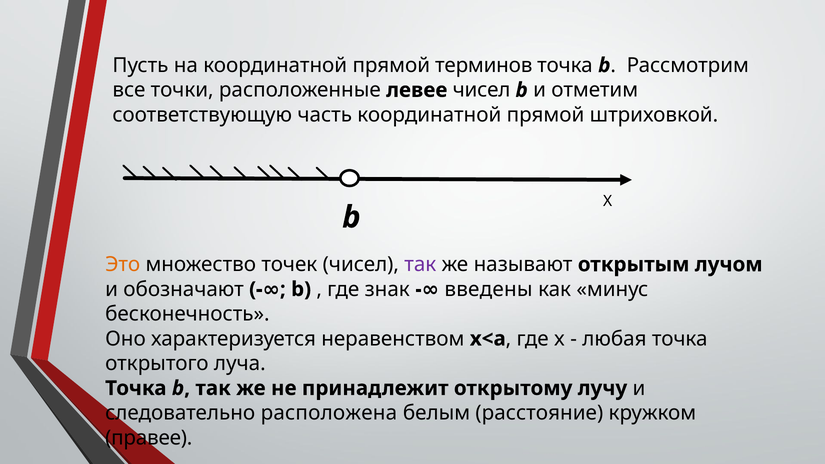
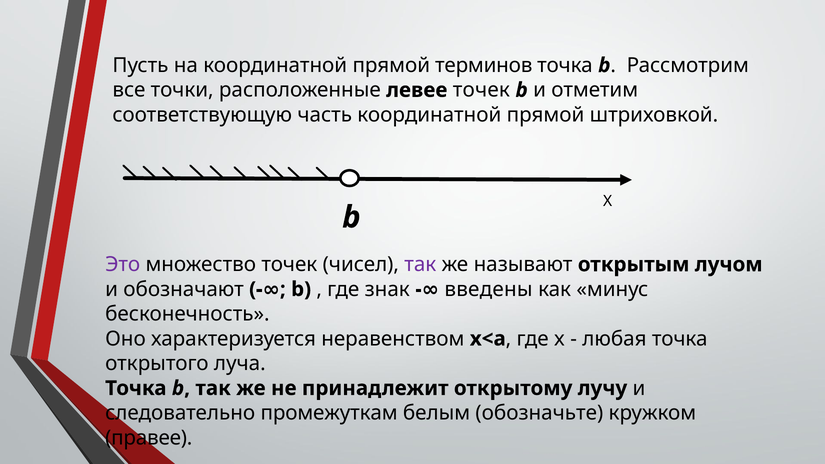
левее чисел: чисел -> точек (481, 90)
Это colour: orange -> purple (123, 265)
расположена: расположена -> промежуткам (329, 413)
расстояние: расстояние -> обозначьте (539, 413)
